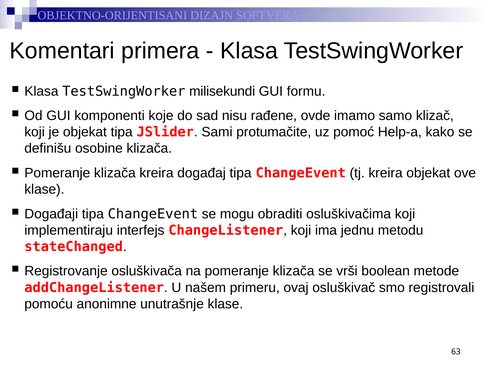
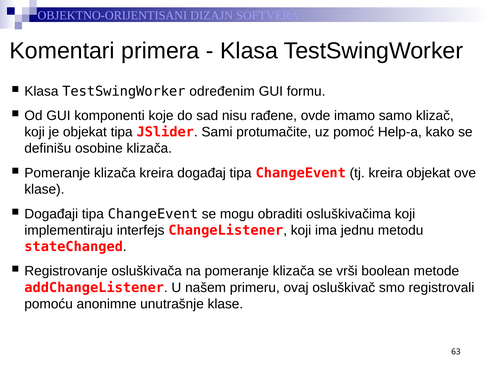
milisekundi: milisekundi -> određenim (222, 91)
